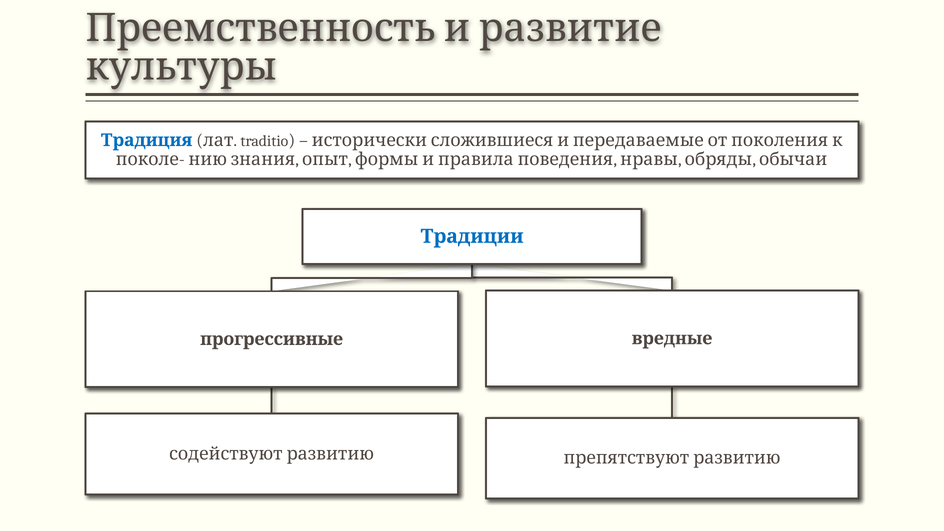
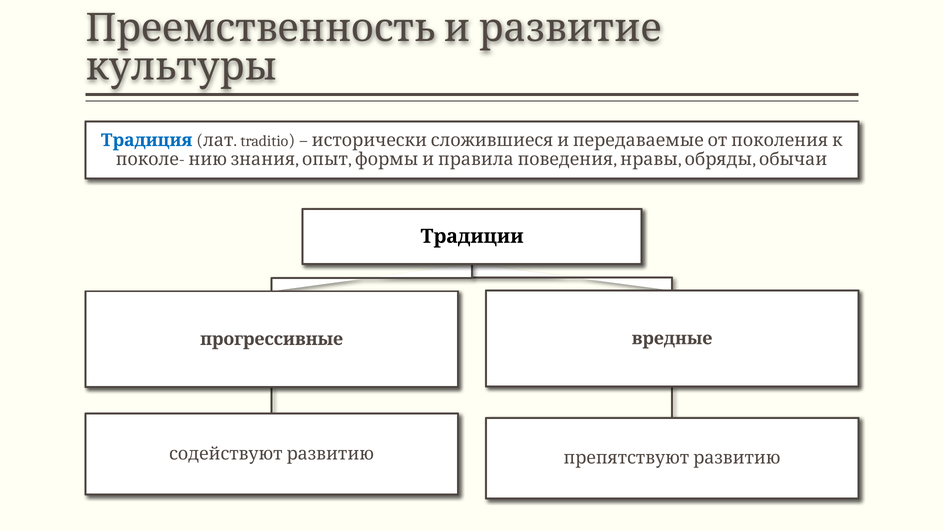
Традиции colour: blue -> black (472, 236)
